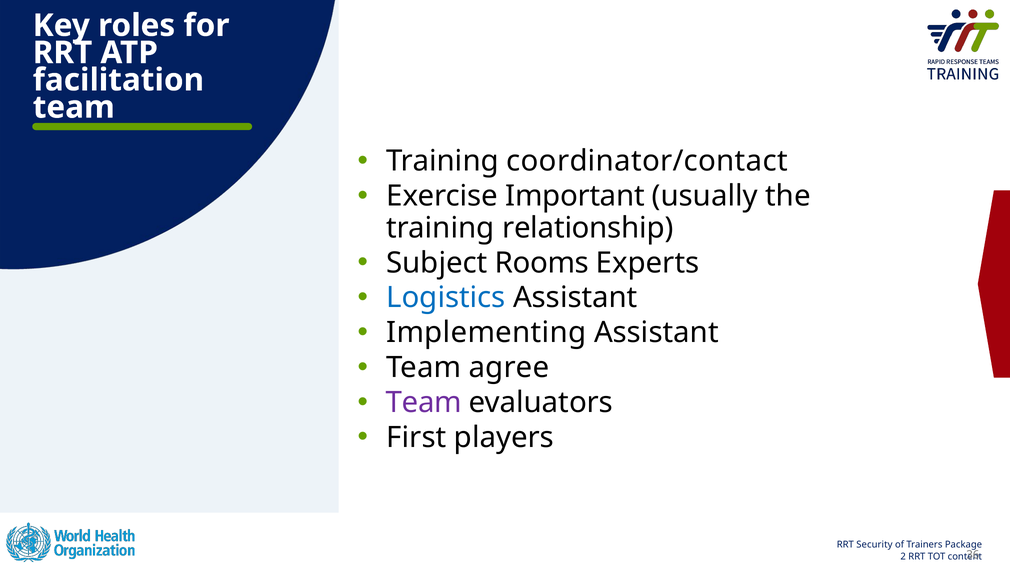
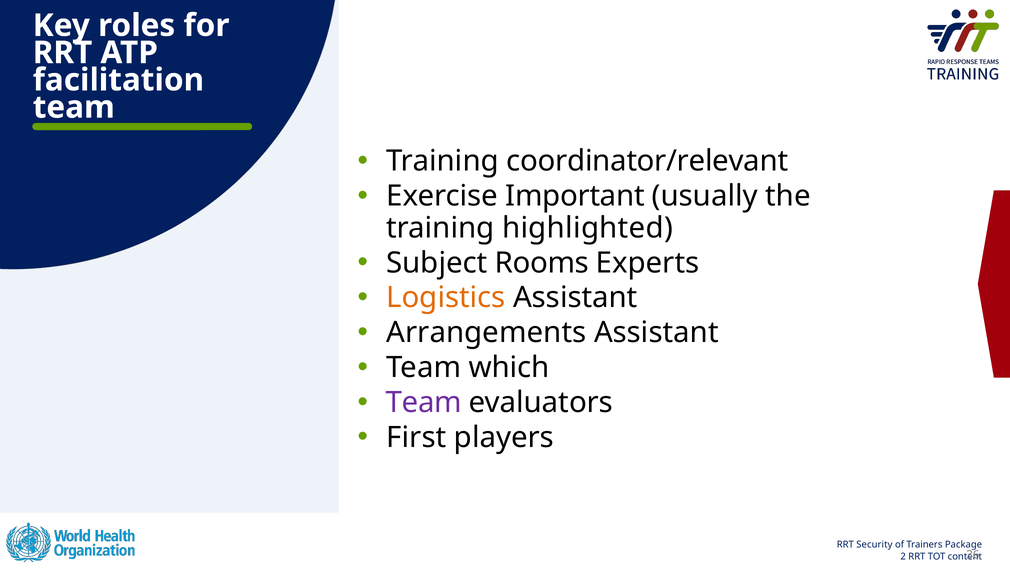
coordinator/contact: coordinator/contact -> coordinator/relevant (647, 161)
relationship: relationship -> highlighted (588, 228)
Logistics colour: blue -> orange (446, 298)
Implementing: Implementing -> Arrangements (486, 333)
agree: agree -> which (509, 368)
